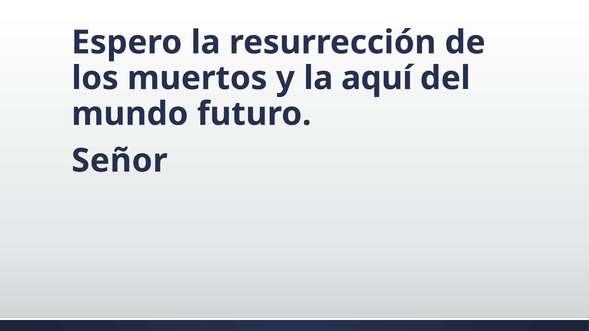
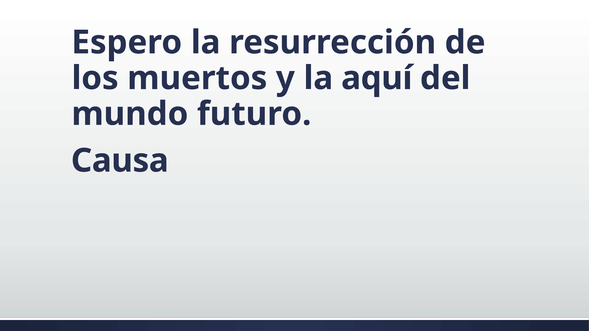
Señor: Señor -> Causa (120, 161)
